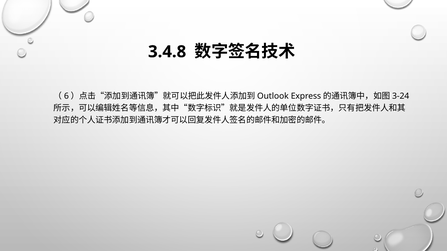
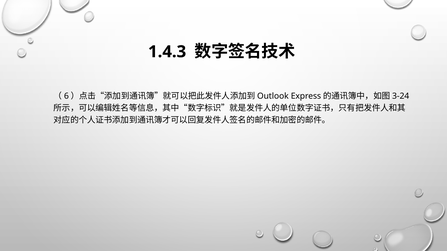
3.4.8: 3.4.8 -> 1.4.3 (167, 52)
